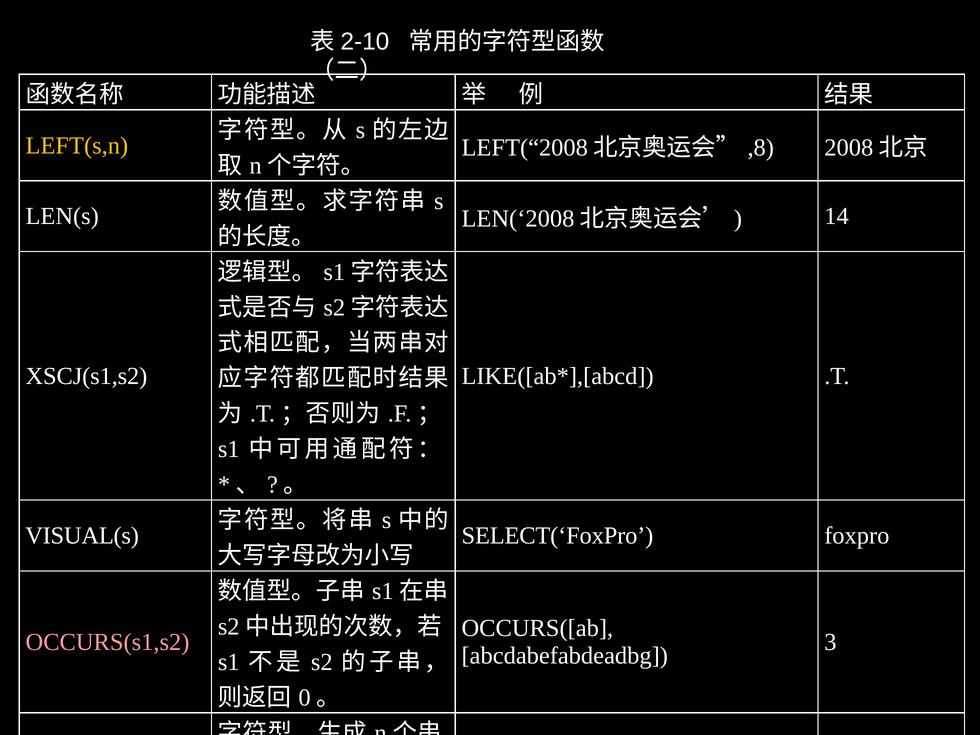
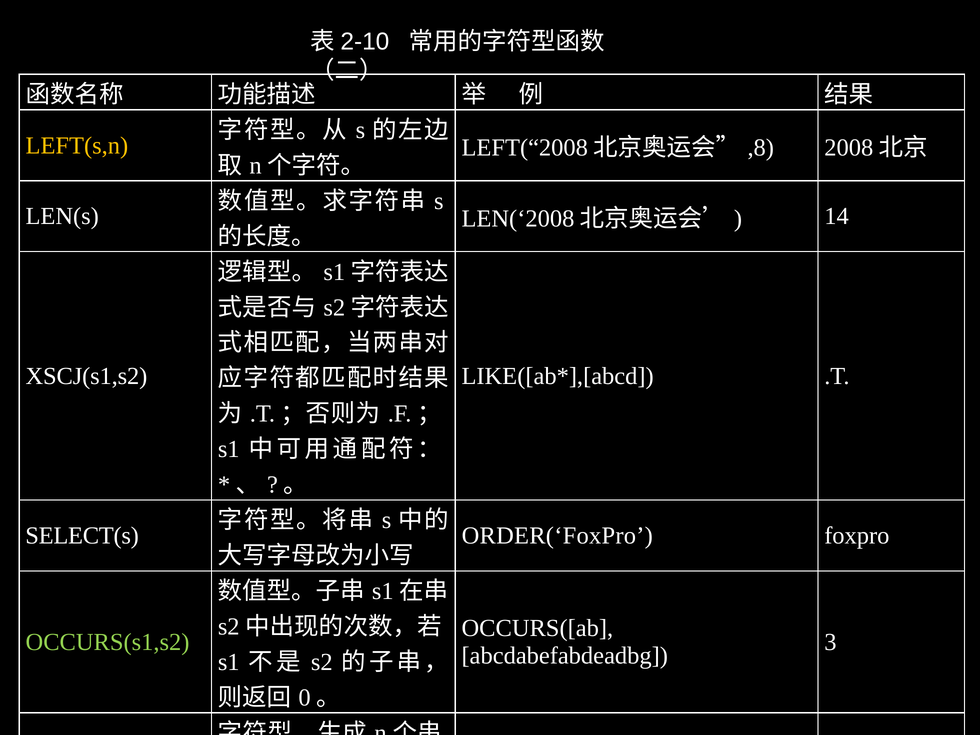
VISUAL(s: VISUAL(s -> SELECT(s (82, 536)
SELECT(‘FoxPro: SELECT(‘FoxPro -> ORDER(‘FoxPro (557, 536)
OCCURS(s1,s2 colour: pink -> light green (108, 642)
